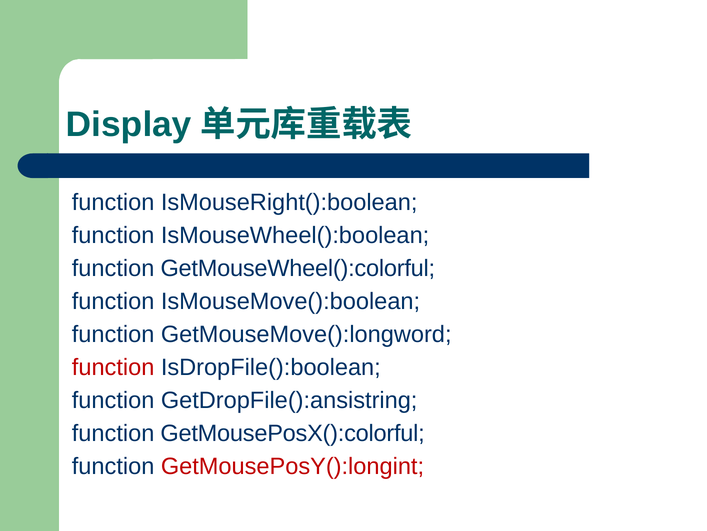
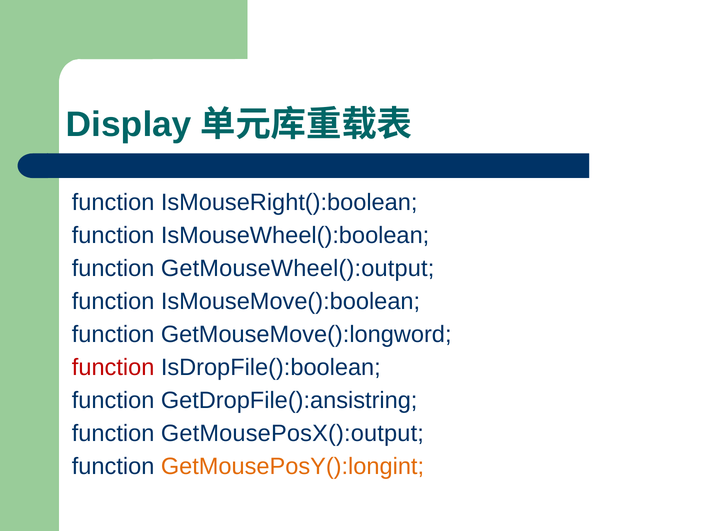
GetMouseWheel():colorful: GetMouseWheel():colorful -> GetMouseWheel():output (298, 268)
GetMousePosX():colorful: GetMousePosX():colorful -> GetMousePosX():output (292, 433)
GetMousePosY():longint colour: red -> orange (292, 466)
